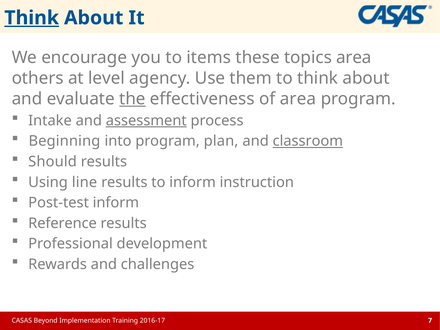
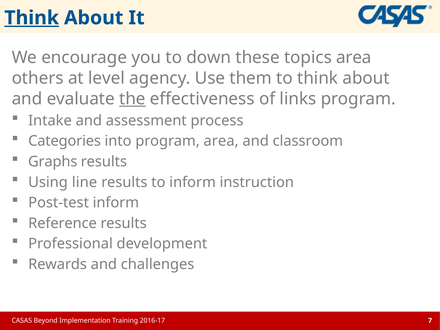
items: items -> down (209, 58)
of area: area -> links (298, 99)
assessment underline: present -> none (146, 121)
Beginning: Beginning -> Categories (65, 141)
program plan: plan -> area (221, 141)
classroom underline: present -> none (308, 141)
Should: Should -> Graphs (53, 162)
